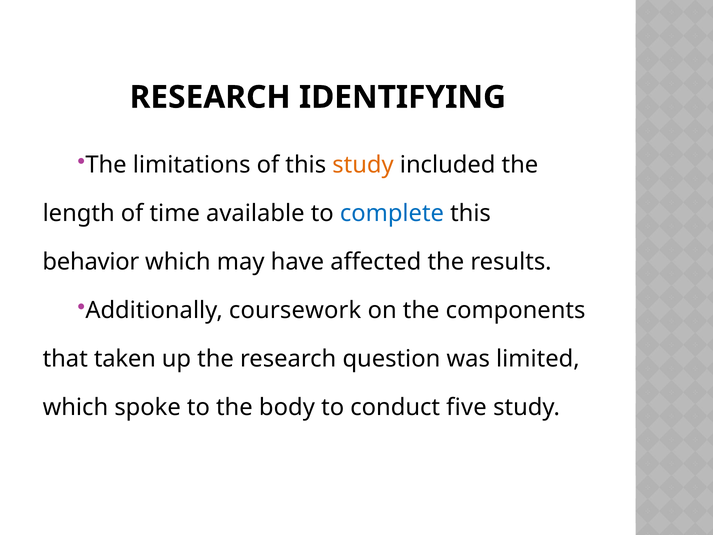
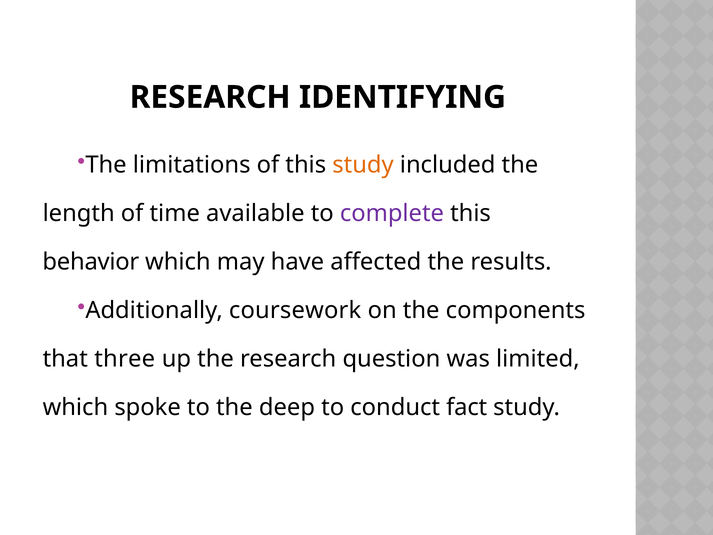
complete colour: blue -> purple (392, 213)
taken: taken -> three (125, 359)
body: body -> deep (287, 407)
five: five -> fact (467, 407)
